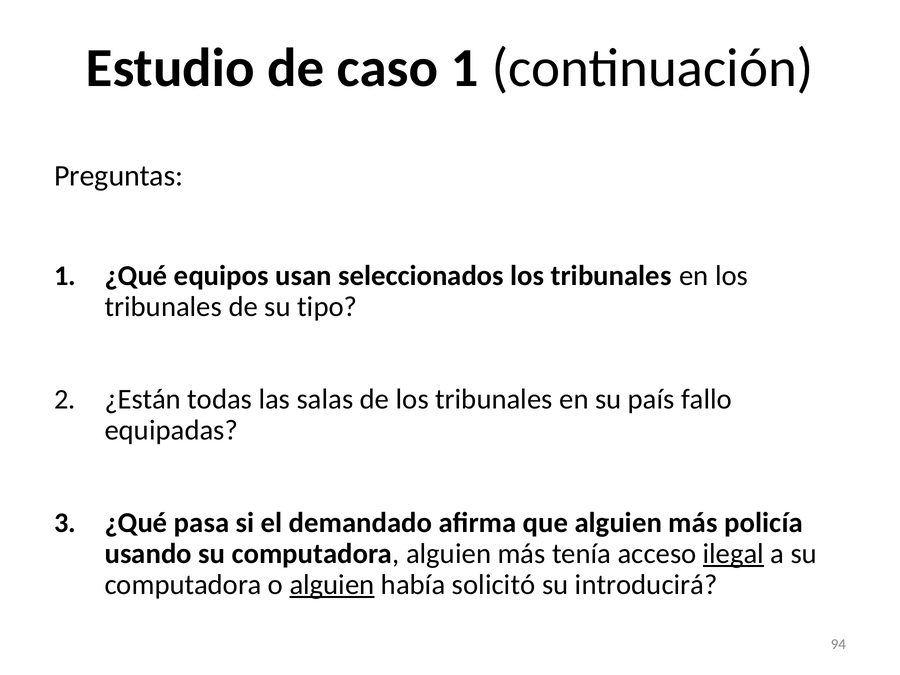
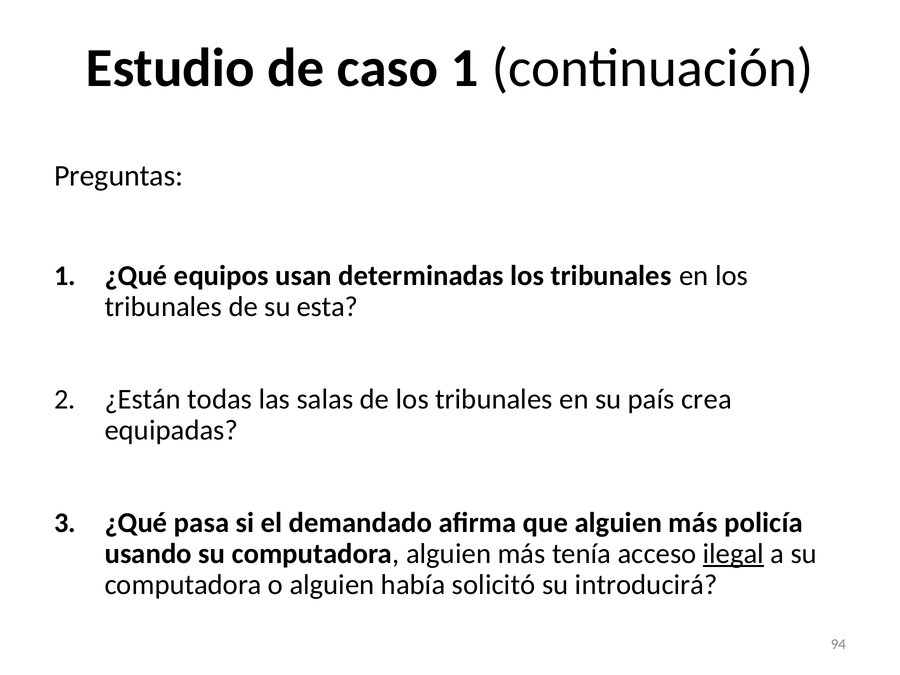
seleccionados: seleccionados -> determinadas (421, 276)
tipo: tipo -> esta (327, 307)
fallo: fallo -> crea (707, 399)
alguien underline: present -> none (332, 585)
